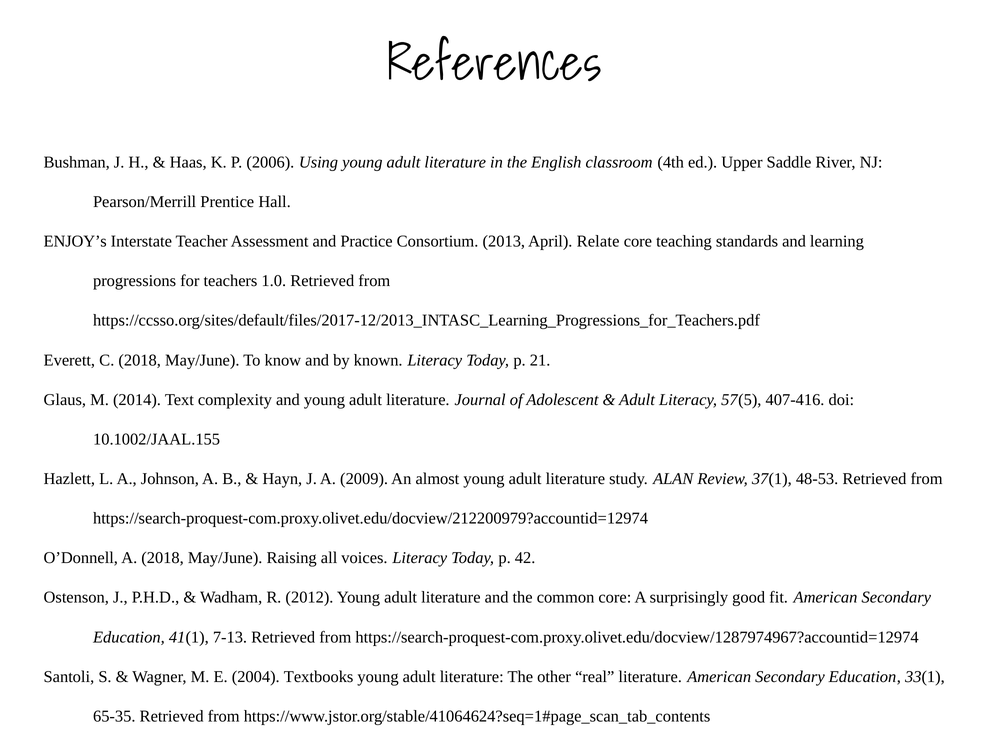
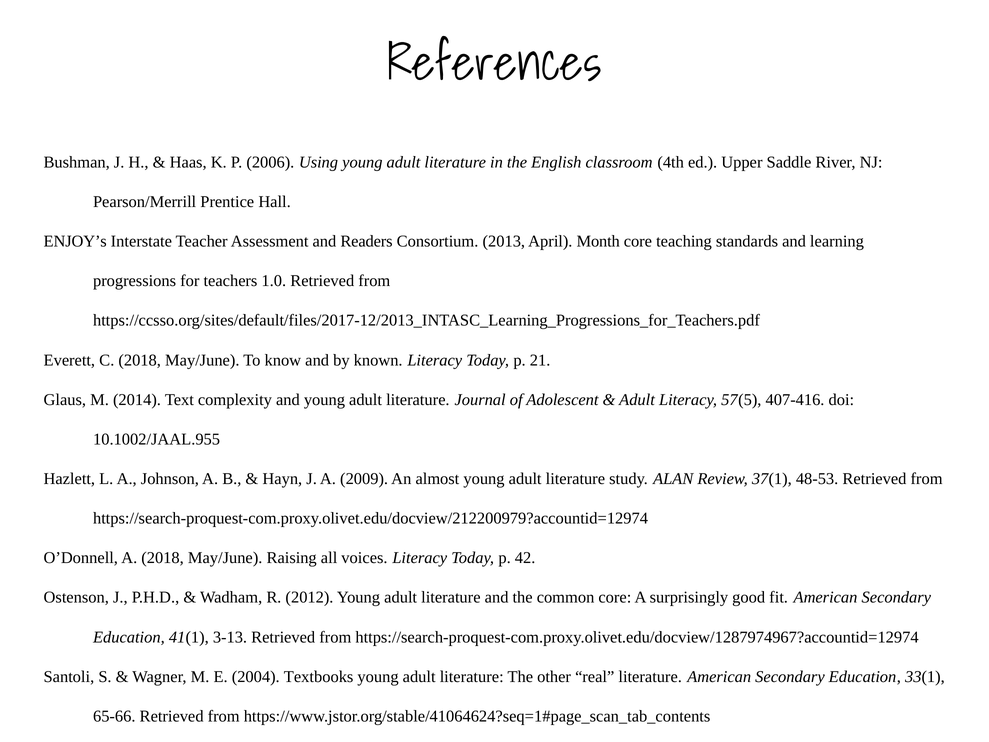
Practice: Practice -> Readers (367, 241)
Relate: Relate -> Month (598, 241)
10.1002/JAAL.155: 10.1002/JAAL.155 -> 10.1002/JAAL.955 (157, 439)
7-13: 7-13 -> 3-13 (230, 637)
65-35: 65-35 -> 65-66 (114, 716)
